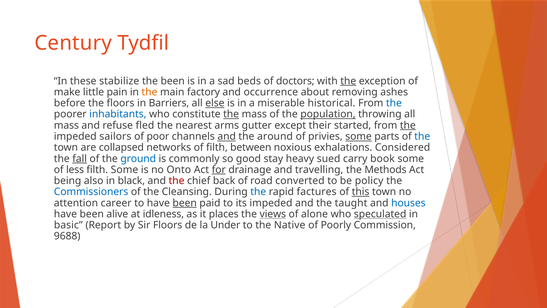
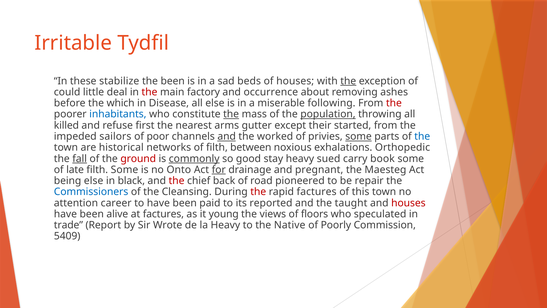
Century: Century -> Irritable (73, 43)
of doctors: doctors -> houses (295, 81)
make: make -> could (67, 92)
pain: pain -> deal (117, 92)
the colour: orange -> red (149, 92)
the floors: floors -> which (121, 103)
Barriers: Barriers -> Disease (169, 103)
else underline: present -> none (215, 103)
historical: historical -> following (332, 103)
the colour: blue -> red (394, 103)
mass: mass -> killed (66, 125)
fled: fled -> first (145, 125)
the underline: present -> none (408, 125)
around: around -> worked (275, 136)
collapsed: collapsed -> historical (121, 147)
Considered: Considered -> Orthopedic (403, 147)
ground colour: blue -> red (138, 158)
commonly underline: none -> present (194, 158)
less: less -> late (75, 170)
travelling: travelling -> pregnant (319, 170)
Methods: Methods -> Maesteg (385, 170)
being also: also -> else (94, 181)
converted: converted -> pioneered (300, 181)
policy: policy -> repair (369, 181)
the colour: blue -> red (258, 192)
this underline: present -> none (361, 192)
been underline: present -> none (185, 203)
its impeded: impeded -> reported (271, 203)
houses colour: blue -> red (408, 203)
at idleness: idleness -> factures (163, 214)
places: places -> young (224, 214)
views underline: present -> none (273, 214)
alone: alone -> floors (315, 214)
speculated underline: present -> none (380, 214)
basic: basic -> trade (68, 225)
Sir Floors: Floors -> Wrote (168, 225)
la Under: Under -> Heavy (225, 225)
9688: 9688 -> 5409 (67, 236)
